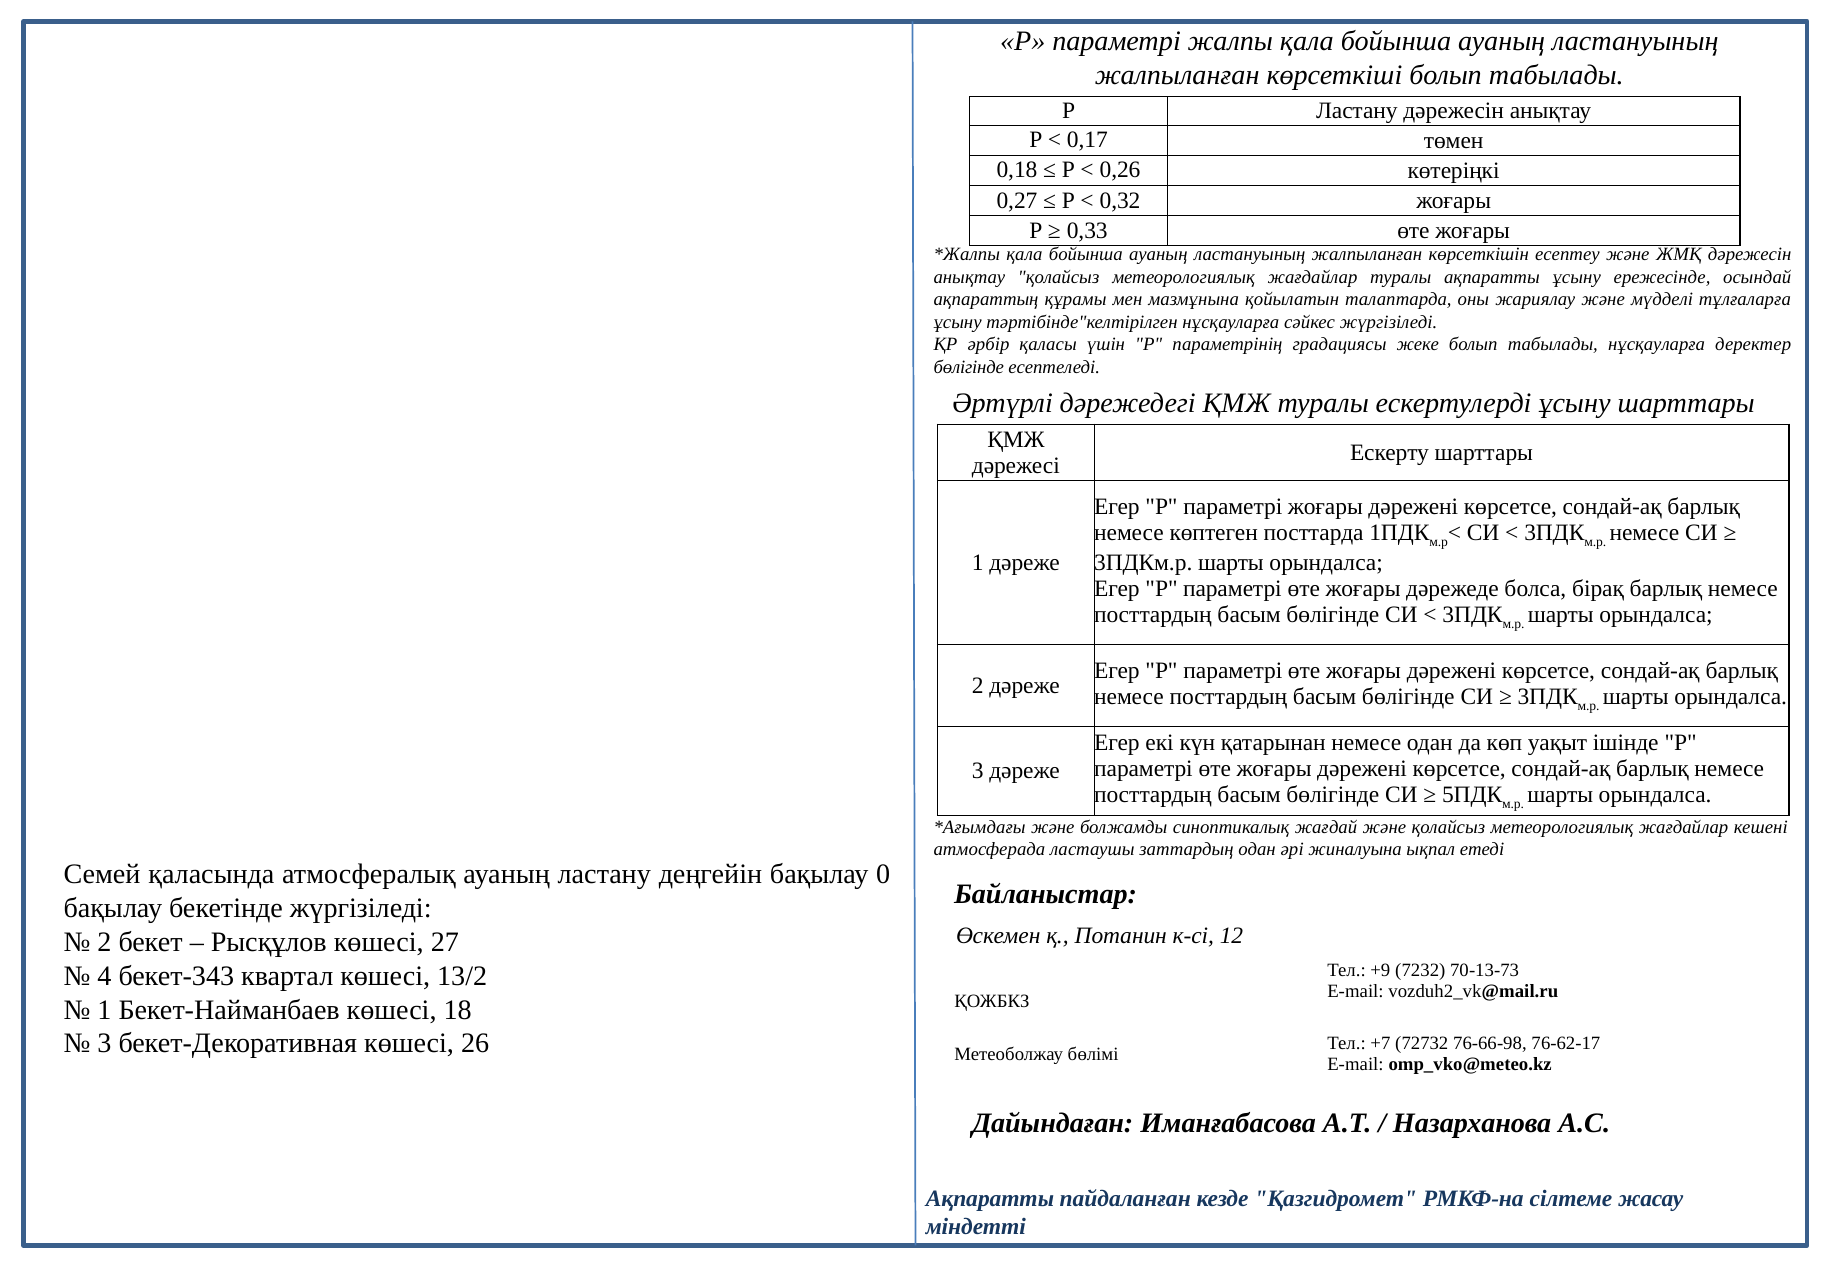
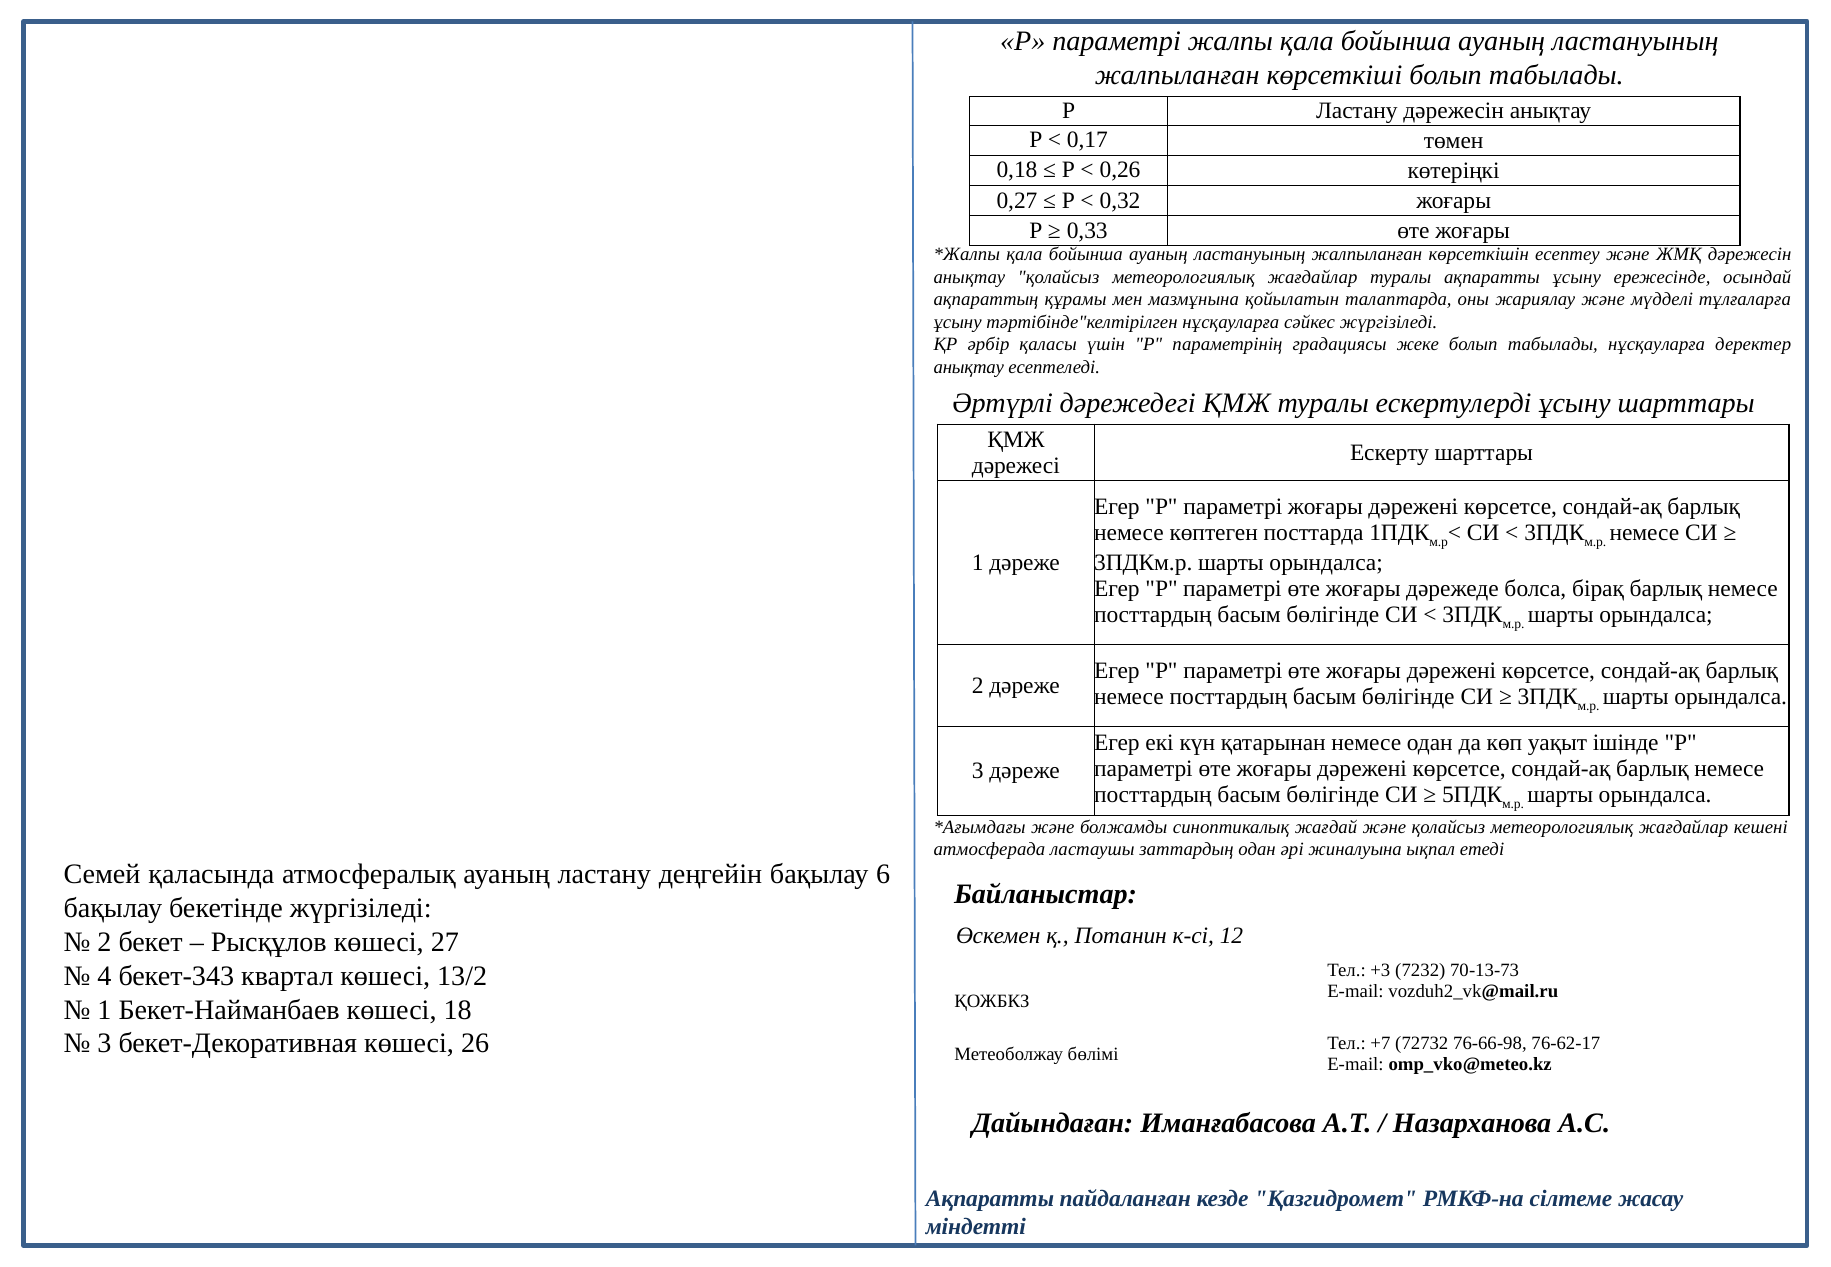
бөлігінде: бөлігінде -> анықтау (969, 367)
0: 0 -> 6 (883, 875)
+9: +9 -> +3 (1380, 971)
